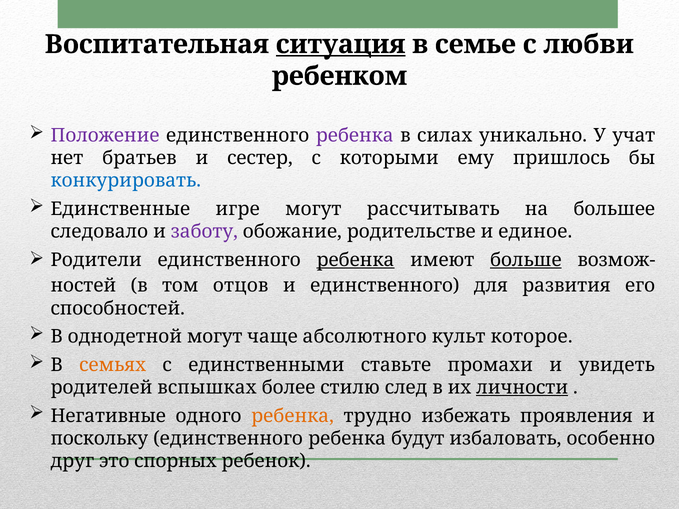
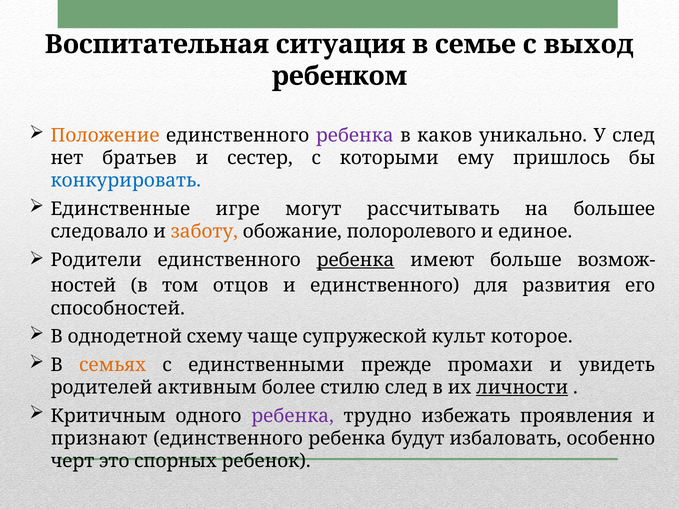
ситуация underline: present -> none (341, 44)
любви: любви -> выход (589, 44)
Положение colour: purple -> orange (105, 135)
силах: силах -> каков (445, 135)
У учат: учат -> след (634, 135)
заботу colour: purple -> orange (204, 232)
родительстве: родительстве -> полоролевого (411, 232)
больше underline: present -> none (526, 260)
однодетной могут: могут -> схему (215, 337)
абсолютного: абсолютного -> супружеской (365, 337)
ставьте: ставьте -> прежде (396, 365)
вспышках: вспышках -> активным (207, 388)
Негативные: Негативные -> Критичным (108, 416)
ребенка colour: orange -> purple (293, 416)
поскольку: поскольку -> признают (99, 439)
друг: друг -> черт (72, 461)
